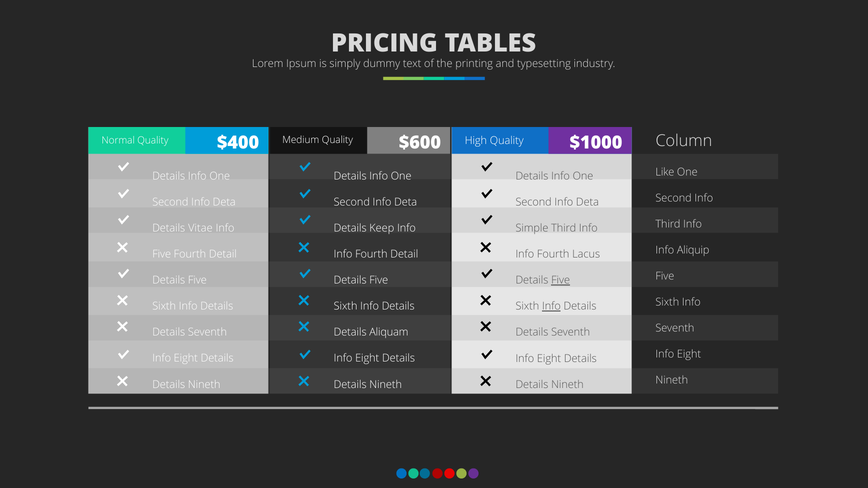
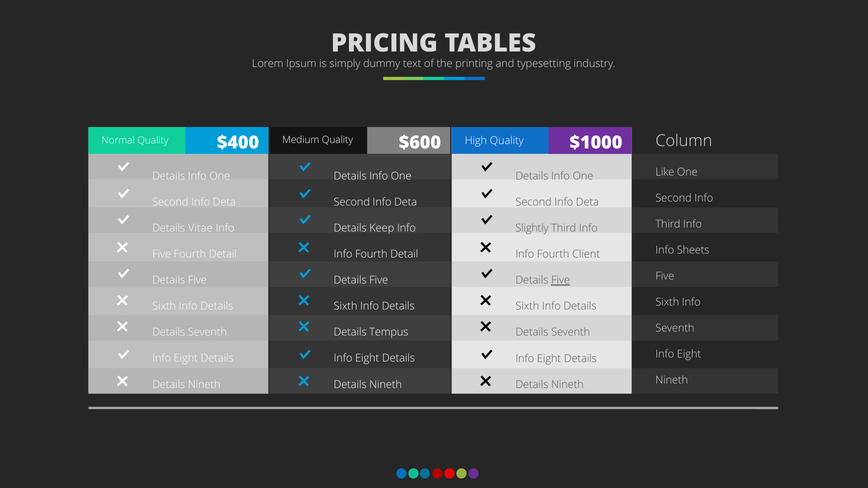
Simple: Simple -> Slightly (532, 228)
Aliquip: Aliquip -> Sheets (693, 250)
Lacus: Lacus -> Client (586, 254)
Info underline: present -> none (551, 307)
Aliquam: Aliquam -> Tempus (389, 333)
